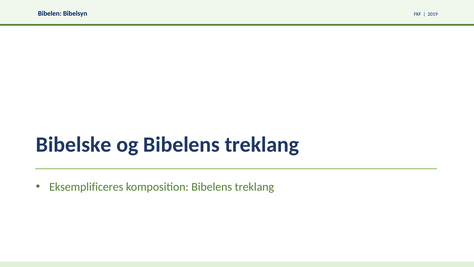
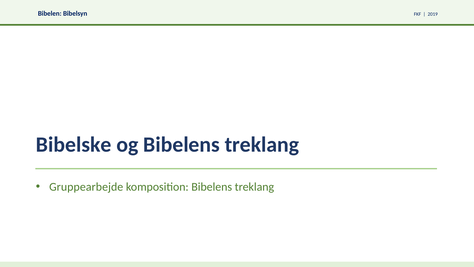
Eksemplificeres: Eksemplificeres -> Gruppearbejde (86, 187)
